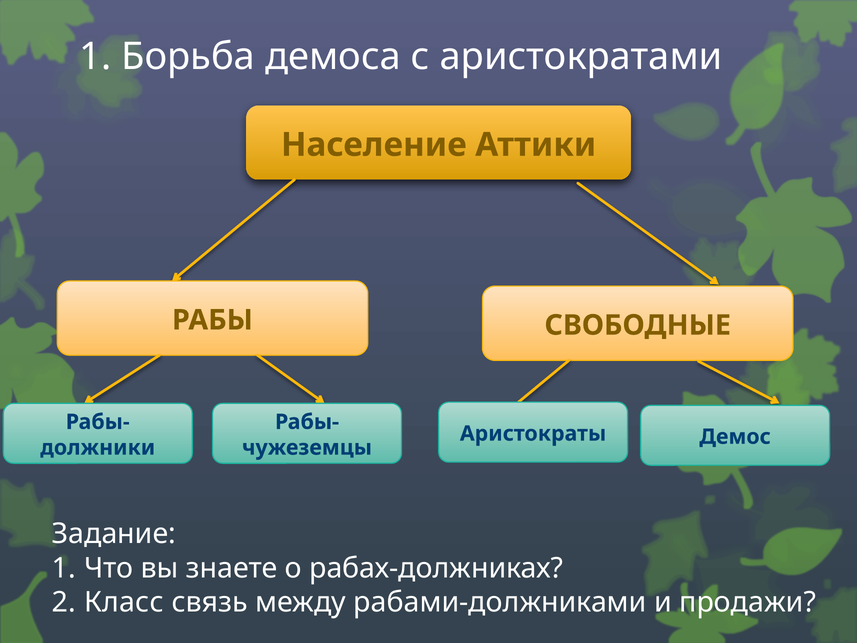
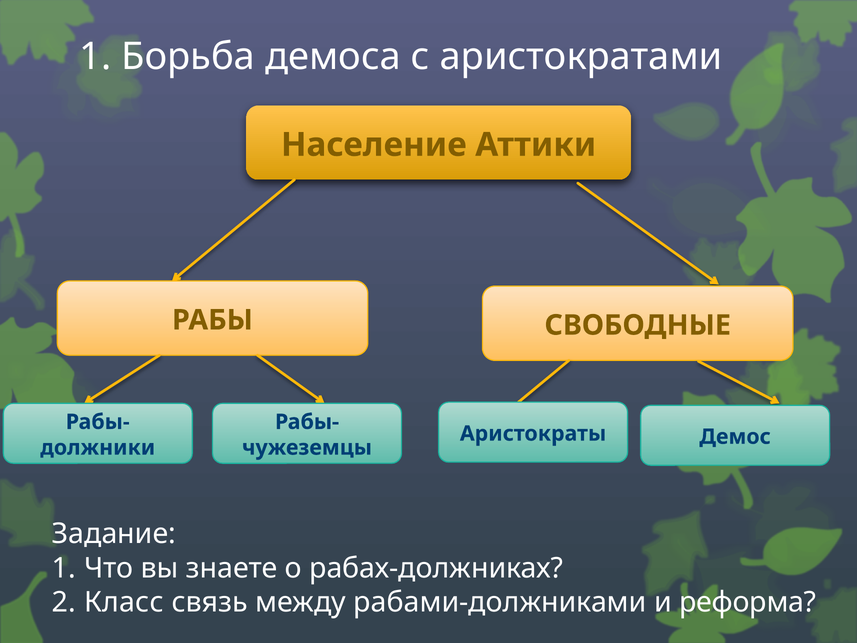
продажи: продажи -> реформа (748, 602)
